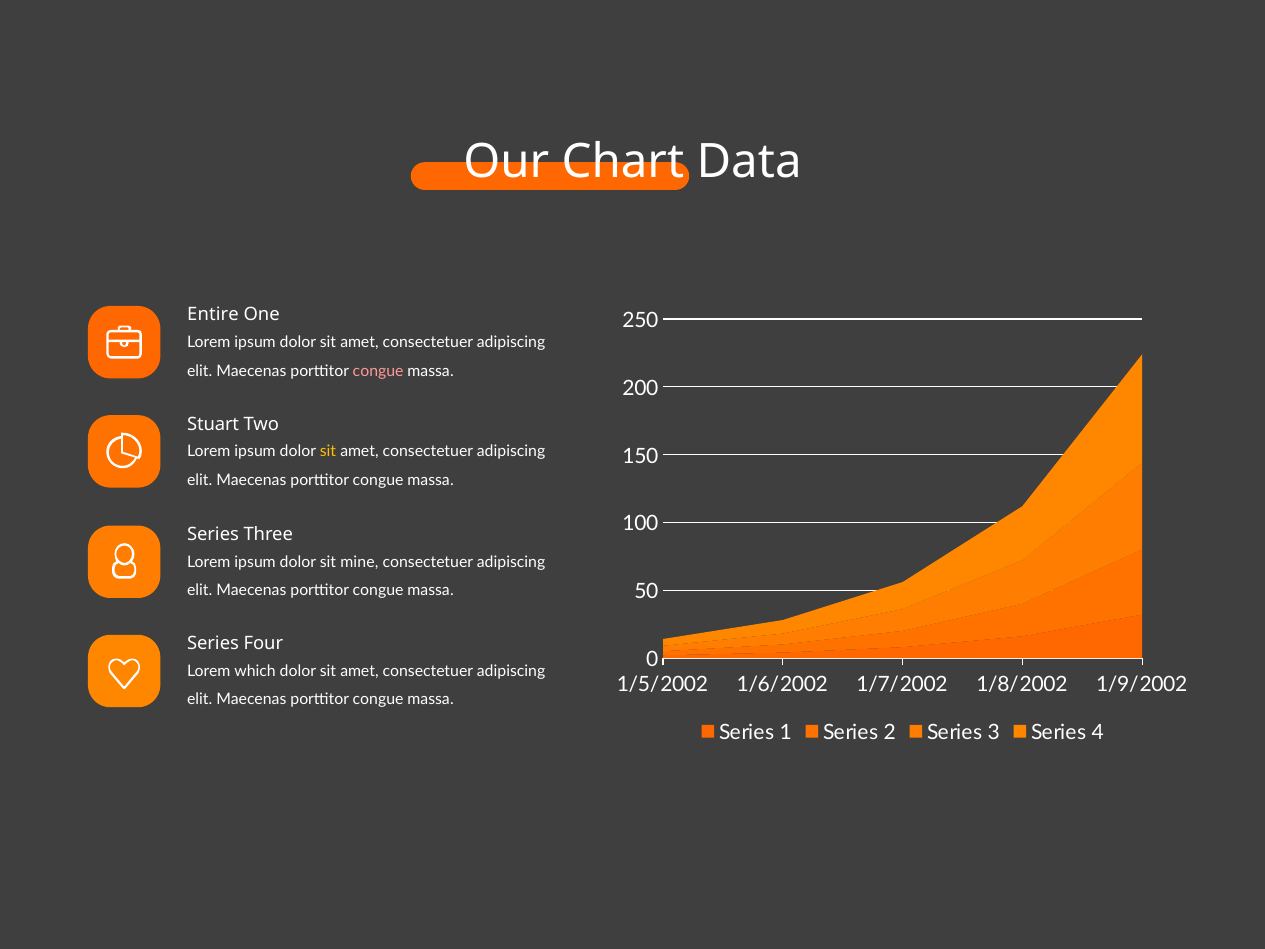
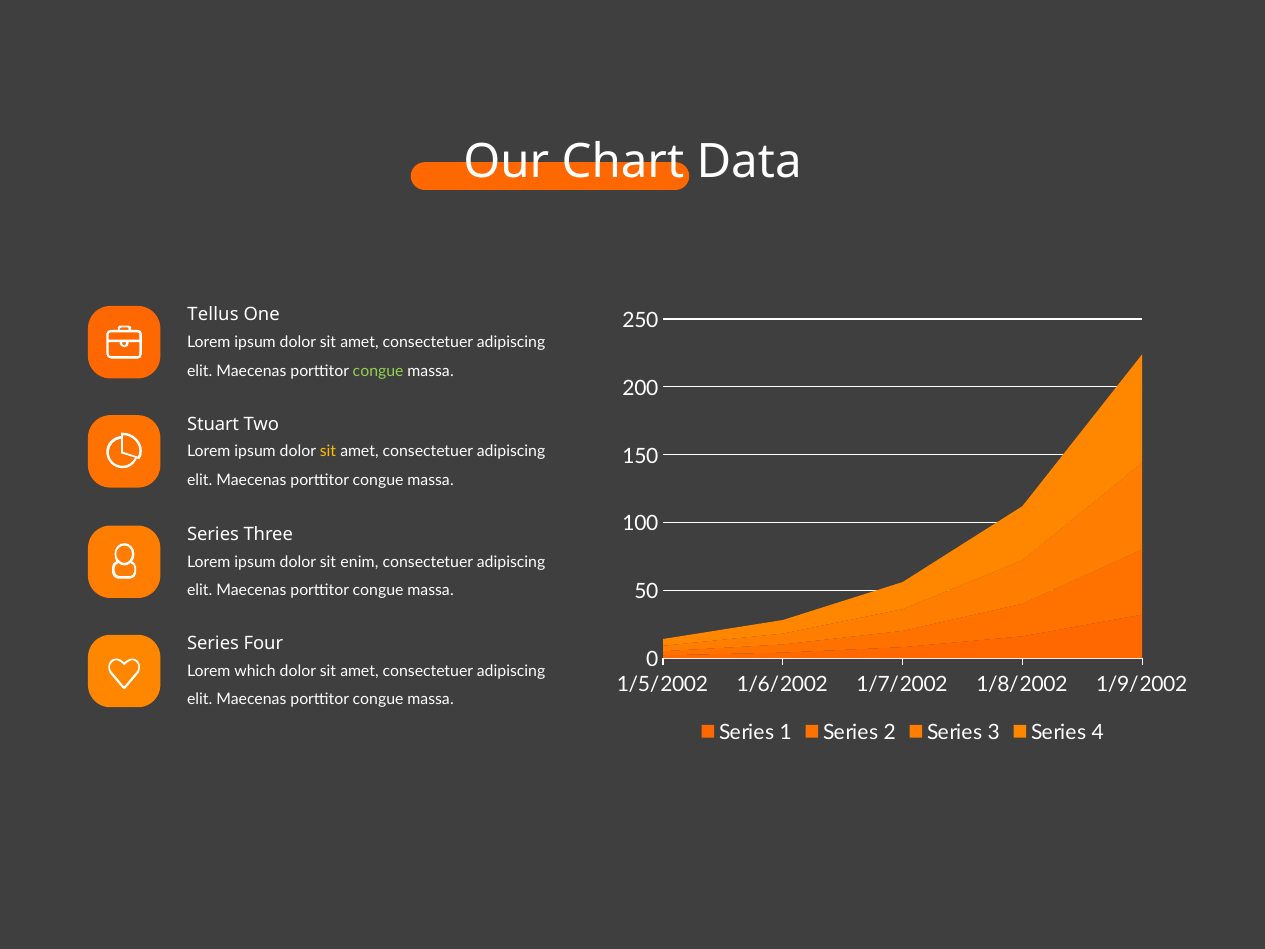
Entire: Entire -> Tellus (213, 315)
congue colour: pink -> light green (378, 371)
mine: mine -> enim (359, 562)
